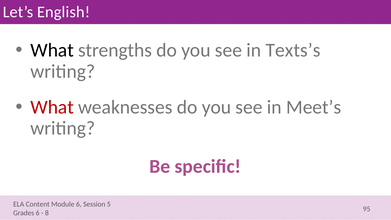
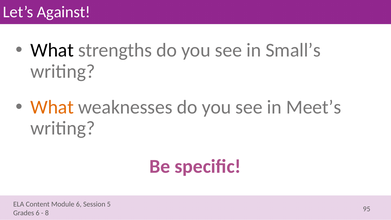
English: English -> Against (64, 12)
Texts’s: Texts’s -> Small’s (293, 50)
What colour: red -> orange (52, 107)
